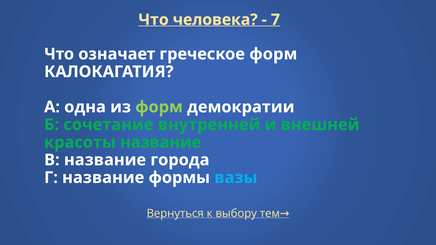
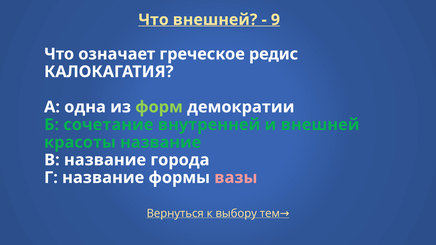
Что человека: человека -> внешней (215, 20)
7: 7 -> 9 (275, 20)
греческое форм: форм -> редис (274, 54)
вазы colour: light blue -> pink (236, 178)
